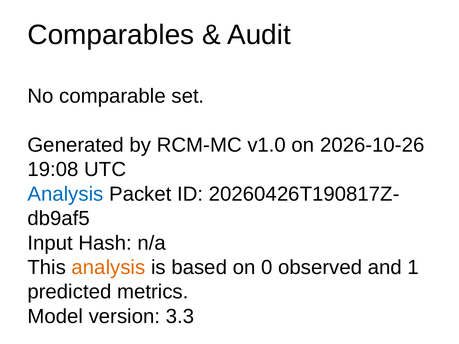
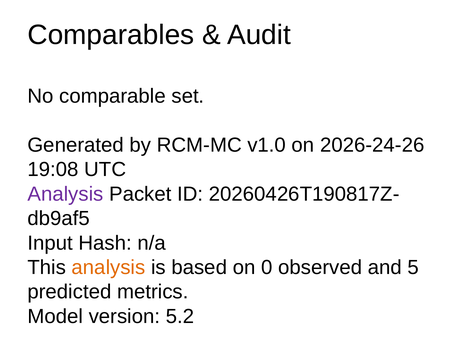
2026-10-26: 2026-10-26 -> 2026-24-26 (372, 145)
Analysis colour: blue -> purple (65, 194)
1: 1 -> 5 (413, 268)
3.3: 3.3 -> 5.2 (180, 317)
